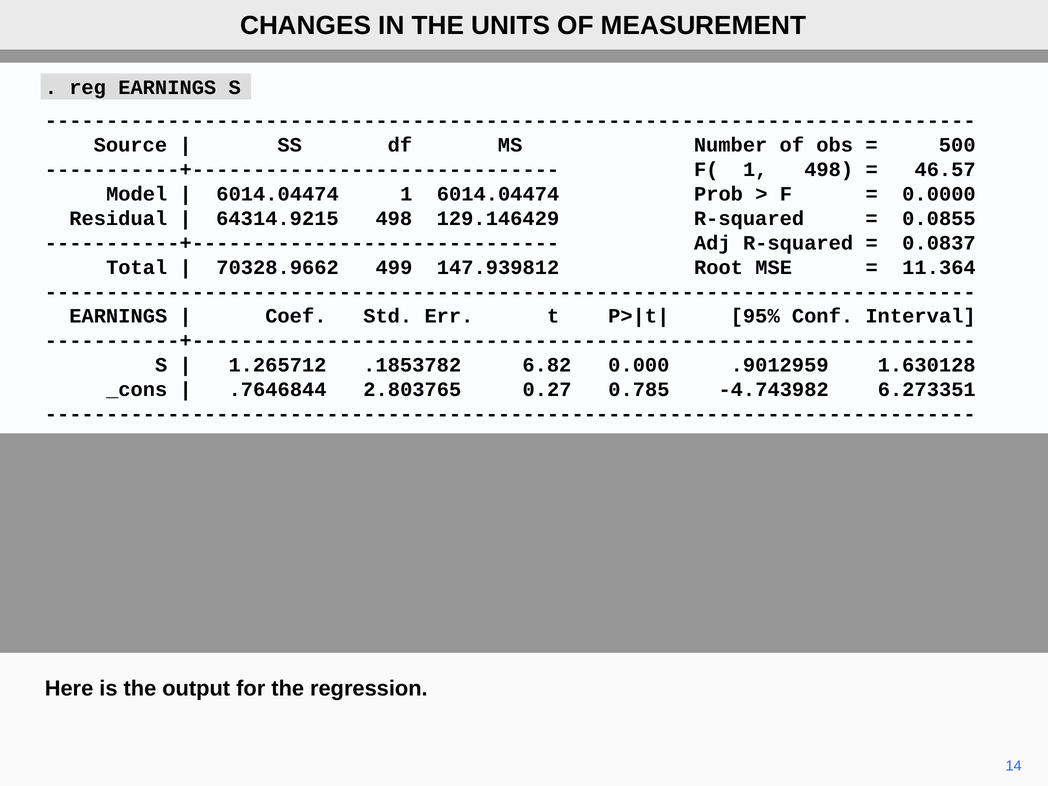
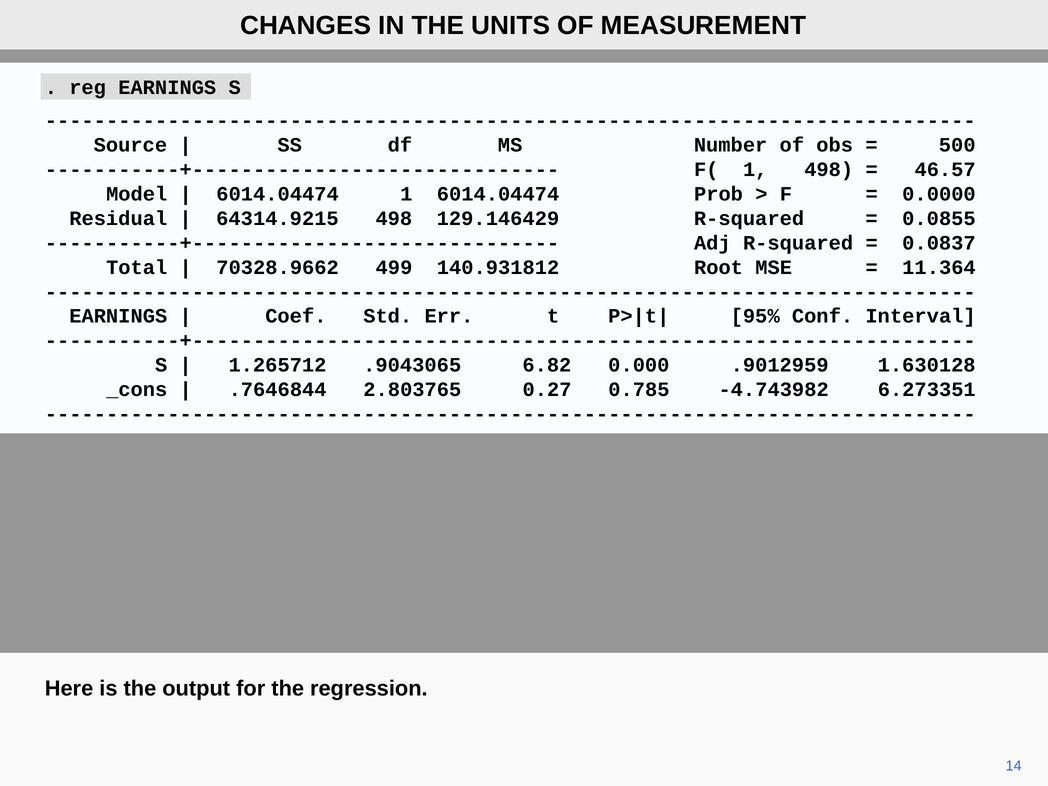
147.939812: 147.939812 -> 140.931812 (498, 267)
.1853782: .1853782 -> .9043065 (412, 365)
